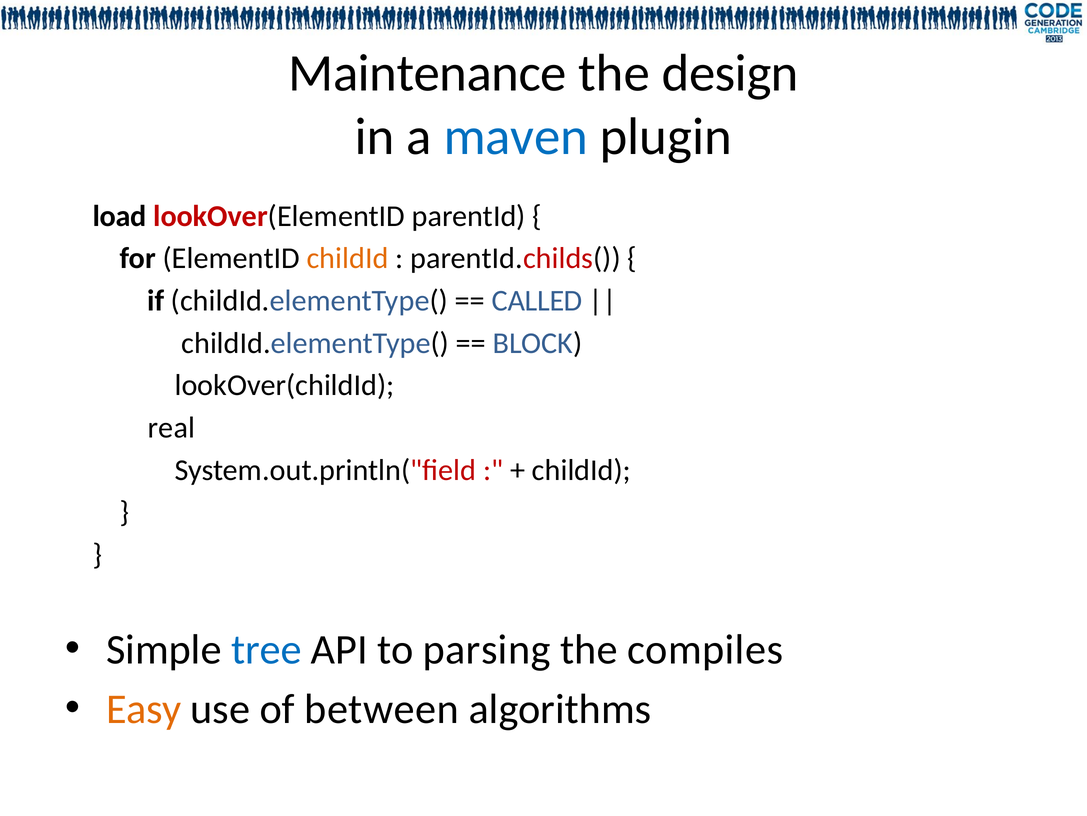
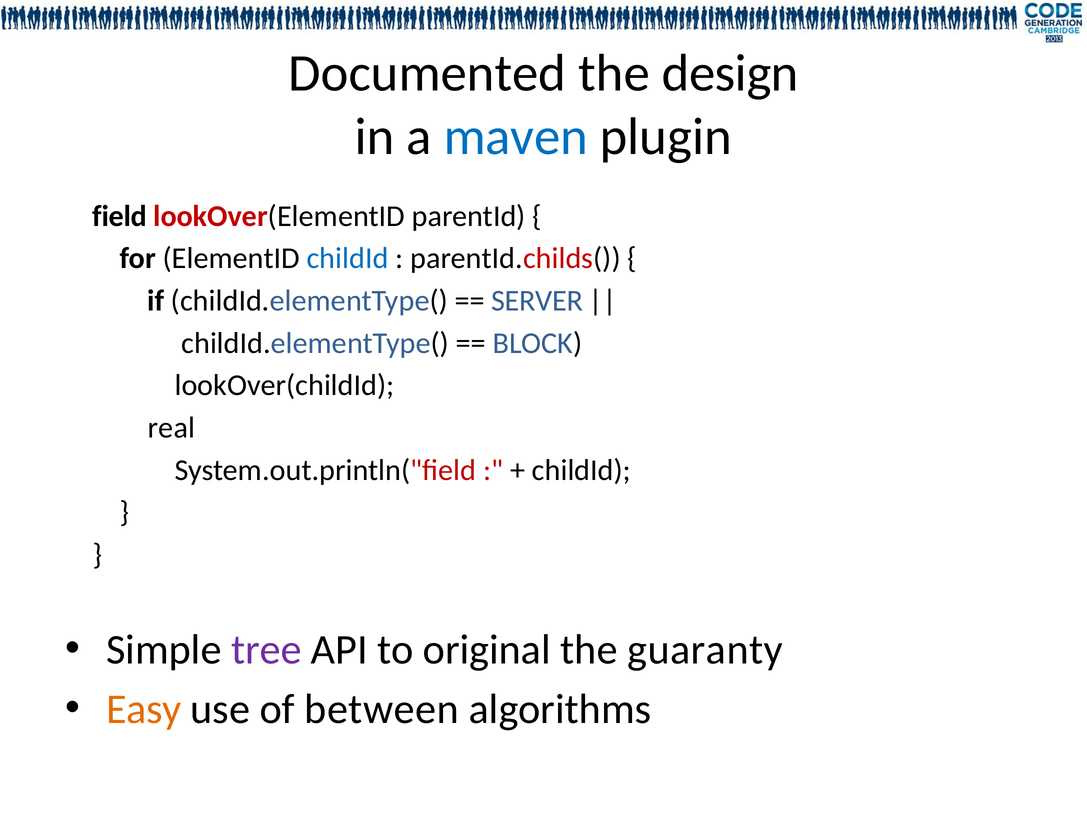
Maintenance: Maintenance -> Documented (427, 73)
load: load -> field (120, 216)
childId colour: orange -> blue (348, 258)
CALLED: CALLED -> SERVER (537, 300)
tree colour: blue -> purple (266, 649)
parsing: parsing -> original (487, 649)
compiles: compiles -> guaranty (705, 649)
